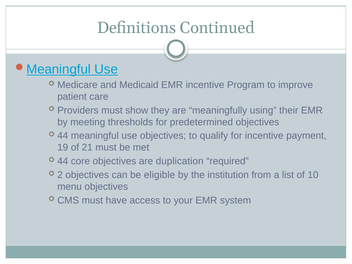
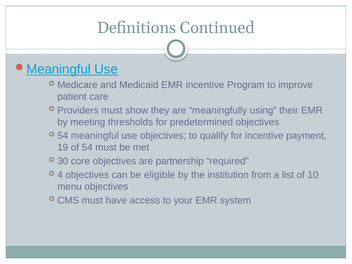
44: 44 -> 54 (63, 136)
of 21: 21 -> 54 (87, 147)
44: 44 -> 30 (63, 161)
duplication: duplication -> partnership (180, 161)
2: 2 -> 4 (60, 175)
